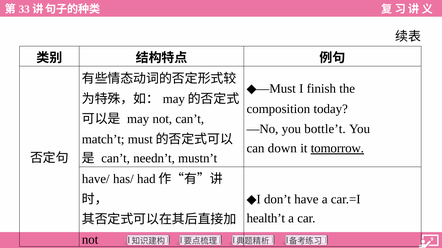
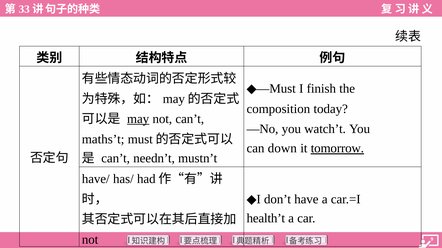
may underline: none -> present (138, 119)
bottle’t: bottle’t -> watch’t (325, 129)
match’t: match’t -> maths’t (103, 139)
